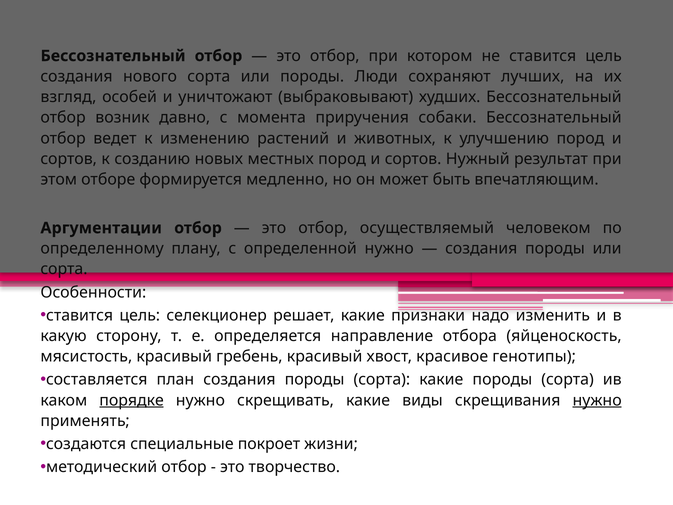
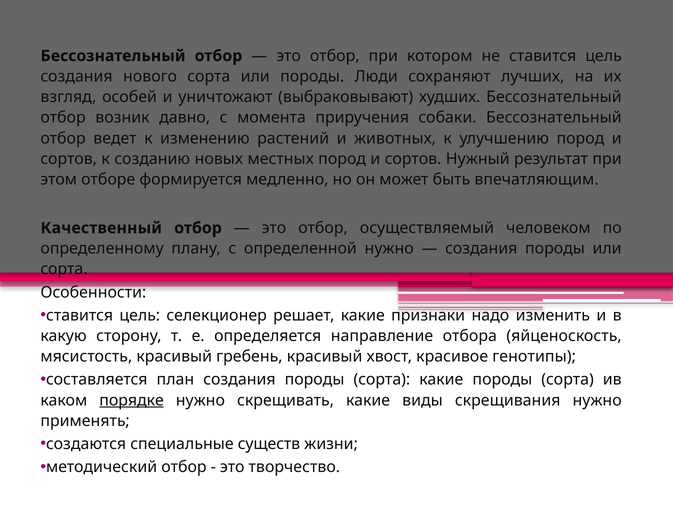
Аргументации: Аргументации -> Качественный (101, 228)
нужно underline: present -> none (597, 400)
покроет: покроет -> существ (269, 444)
